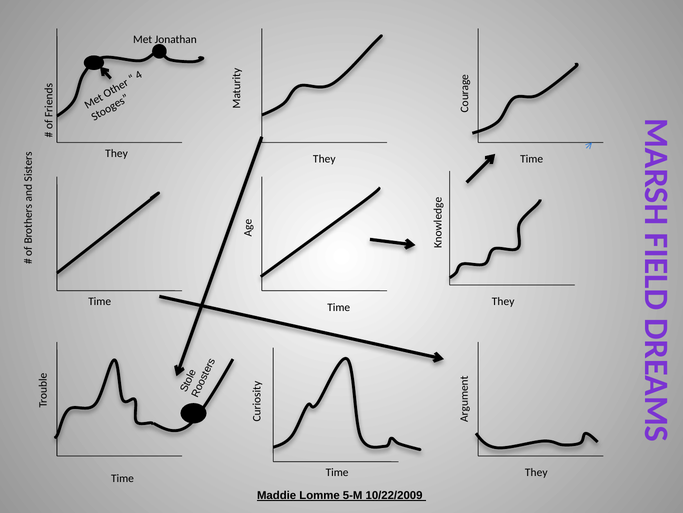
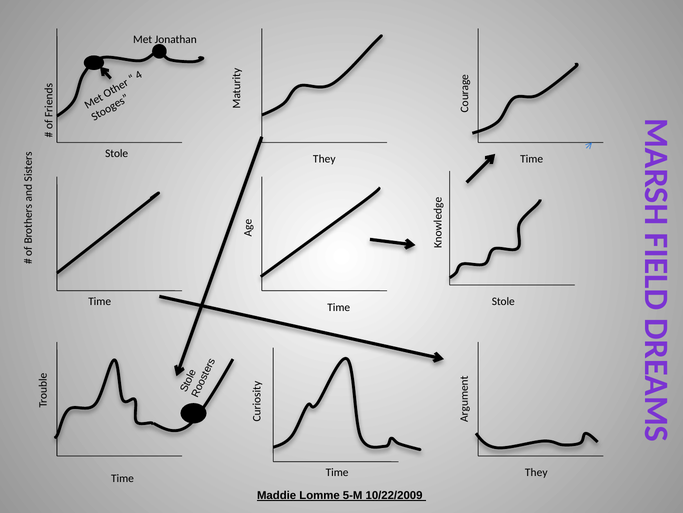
They: They -> Stole (117, 153)
They: They -> Stole (503, 301)
